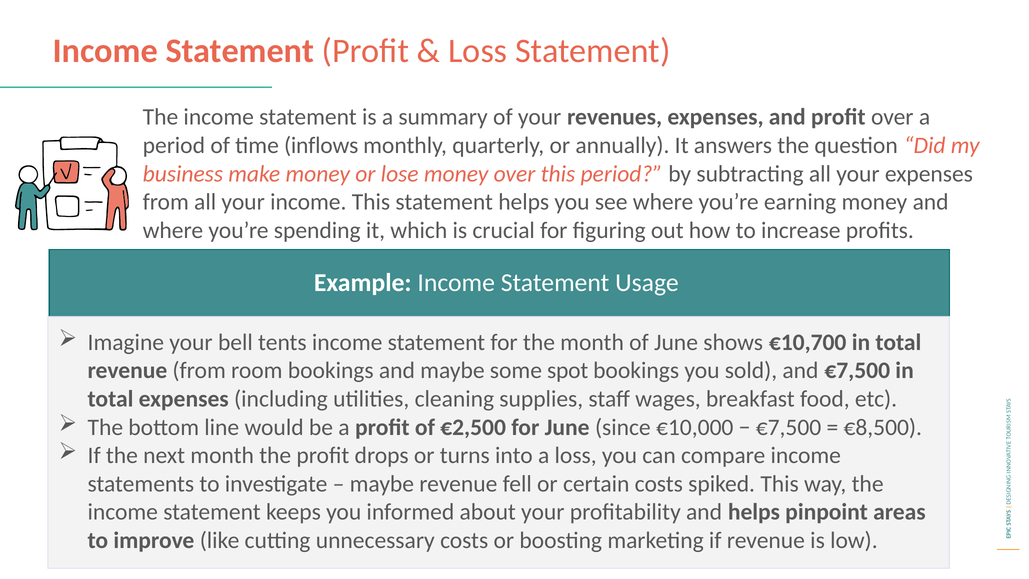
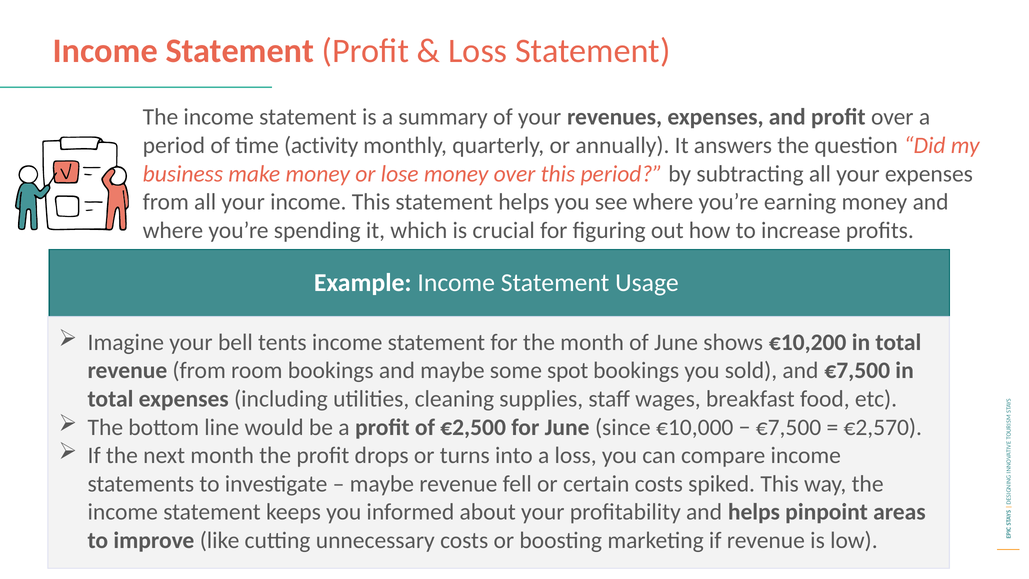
inflows: inflows -> activity (321, 145)
€10,700: €10,700 -> €10,200 (808, 342)
€8,500: €8,500 -> €2,570 (883, 427)
